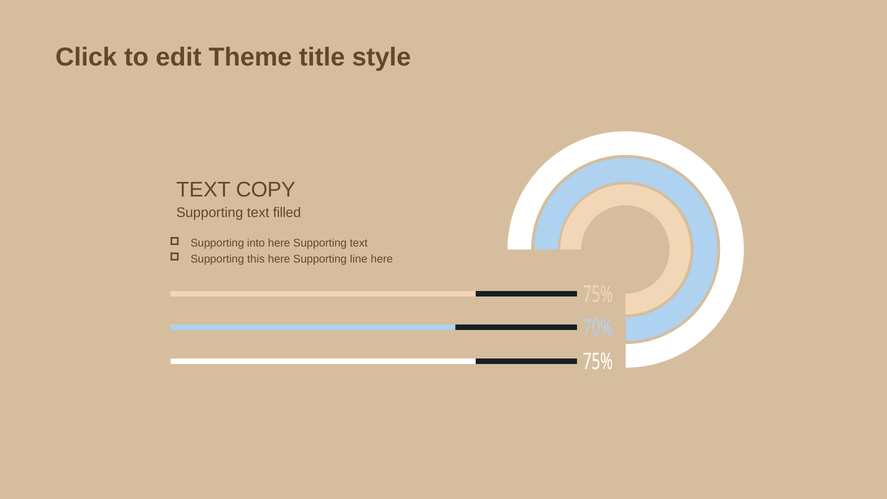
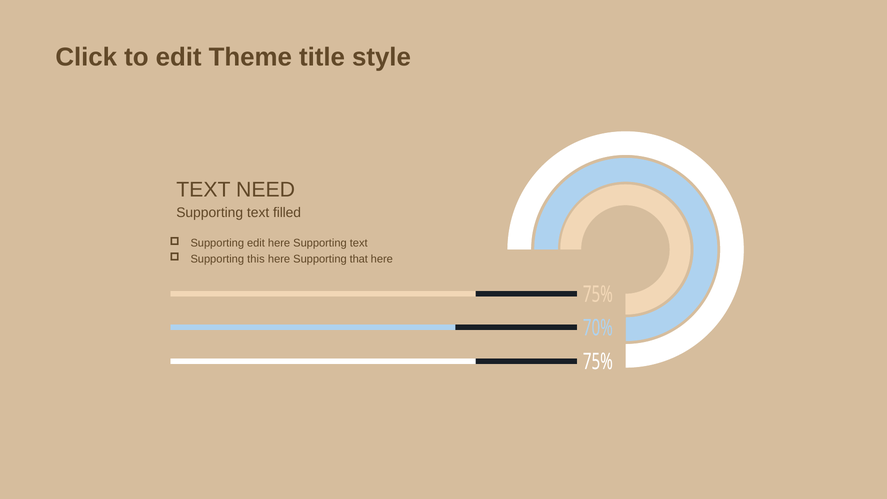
COPY: COPY -> NEED (266, 190)
Supporting into: into -> edit (256, 243)
line: line -> that (359, 259)
